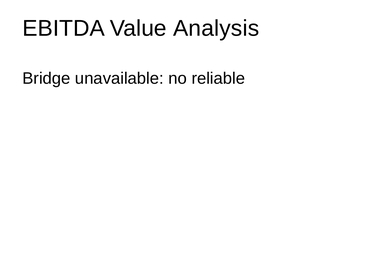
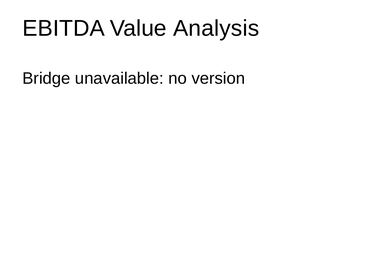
reliable: reliable -> version (218, 78)
